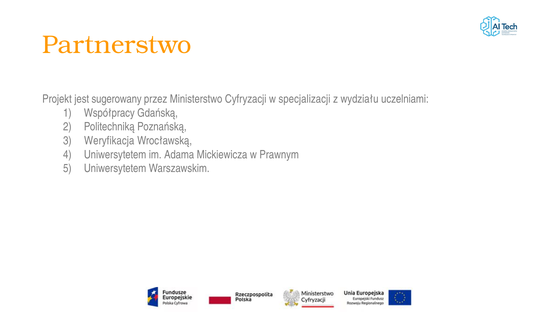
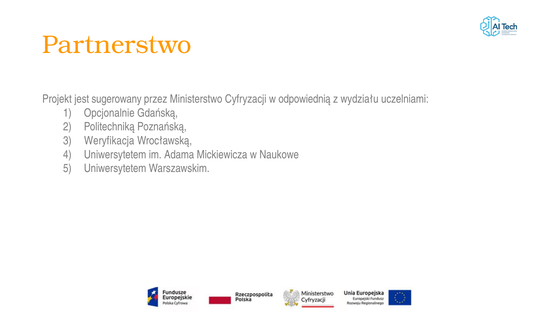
specjalizacji: specjalizacji -> odpowiednią (305, 99)
Współpracy: Współpracy -> Opcjonalnie (109, 113)
Prawnym: Prawnym -> Naukowe (279, 155)
